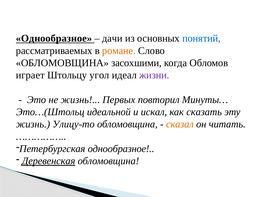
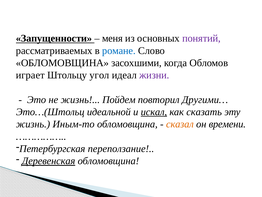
Однообразное: Однообразное -> Запущенности (54, 38)
дачи: дачи -> меня (112, 38)
понятий colour: blue -> purple (201, 38)
романе colour: orange -> blue (119, 51)
Первых: Первых -> Пойдем (119, 99)
Минуты…: Минуты… -> Другими… (205, 99)
искал underline: none -> present (154, 112)
Улицу-то: Улицу-то -> Иным-то (74, 124)
читать: читать -> времени (227, 124)
Петербургская однообразное: однообразное -> переползание (121, 148)
